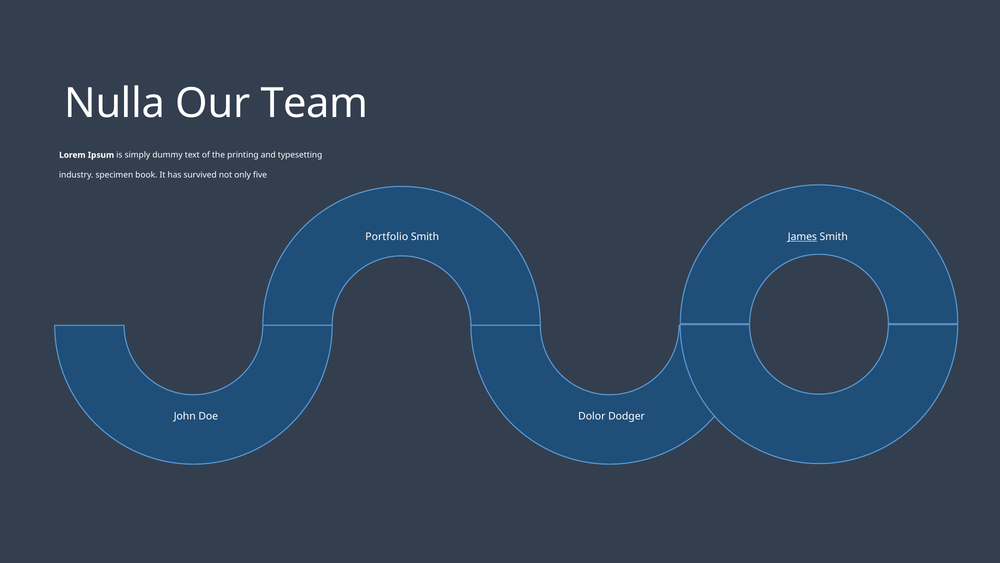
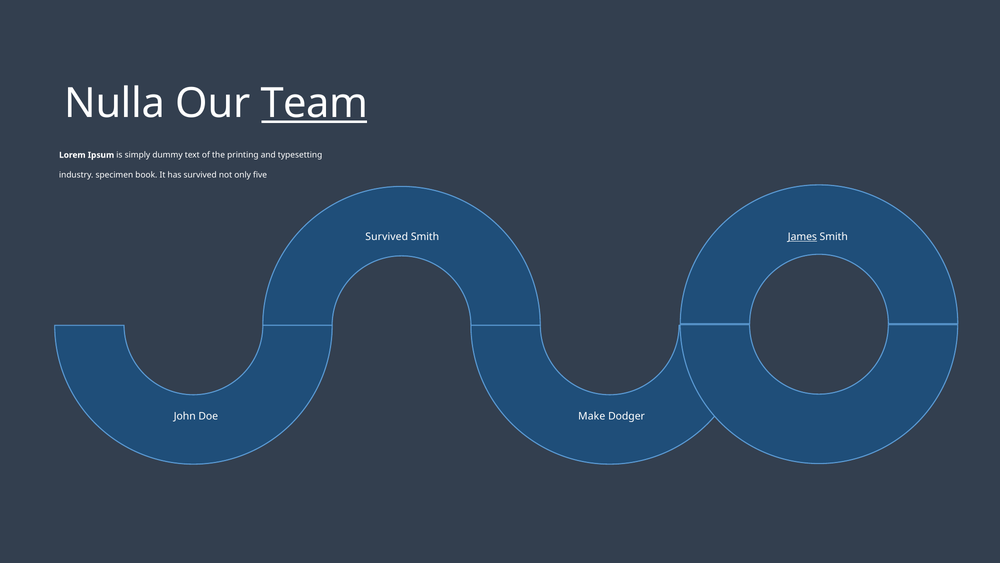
Team underline: none -> present (314, 104)
Portfolio: Portfolio -> Survived (387, 236)
Dolor: Dolor -> Make (592, 416)
